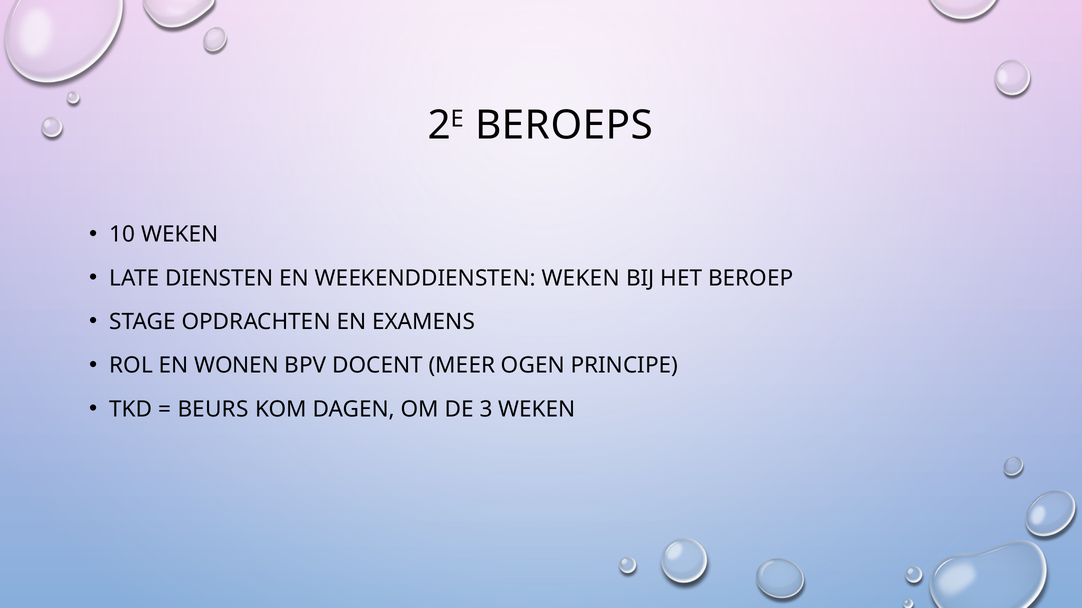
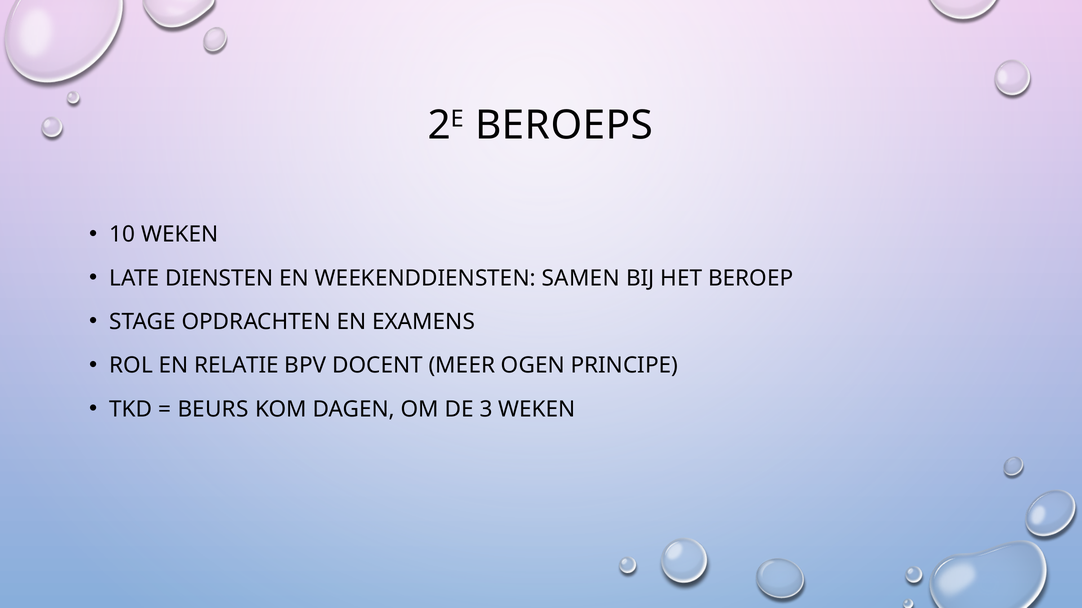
WEEKENDDIENSTEN WEKEN: WEKEN -> SAMEN (581, 278)
WONEN: WONEN -> RELATIE (237, 366)
